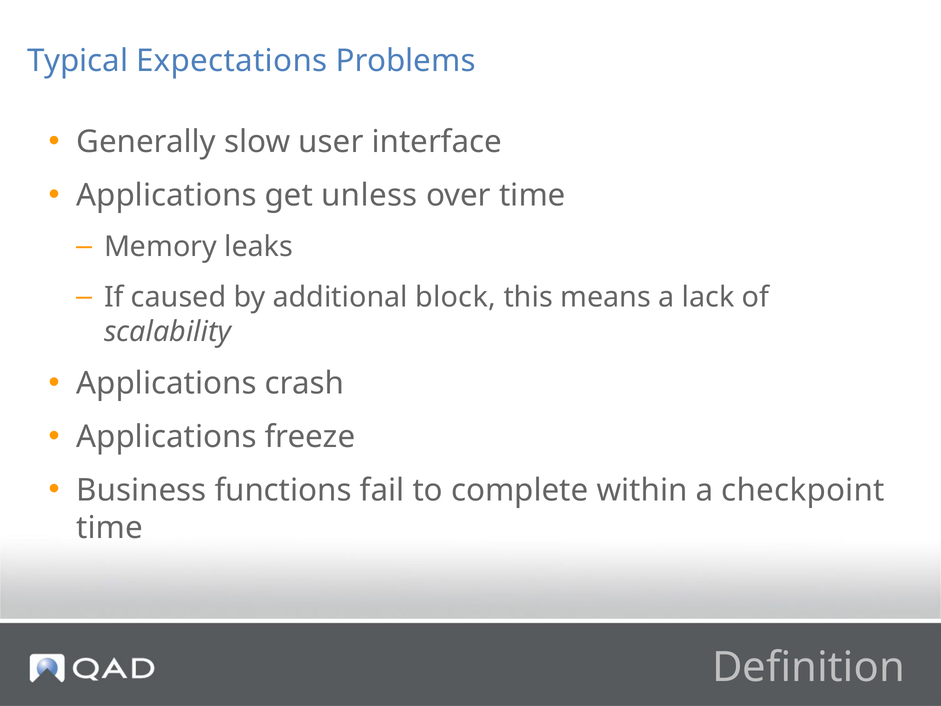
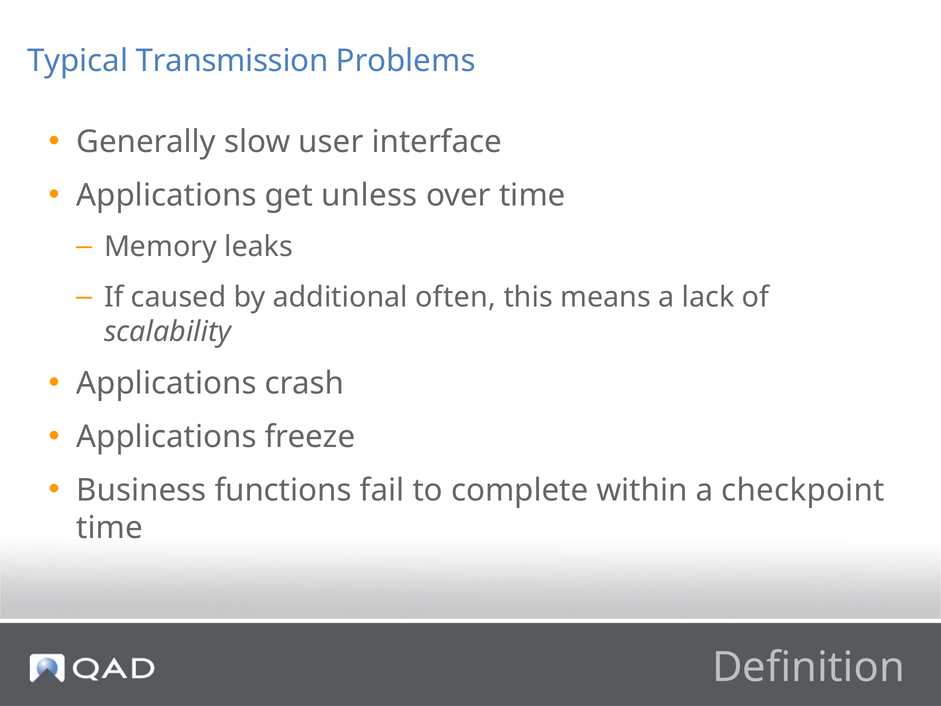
Expectations: Expectations -> Transmission (232, 61)
block: block -> often (456, 297)
